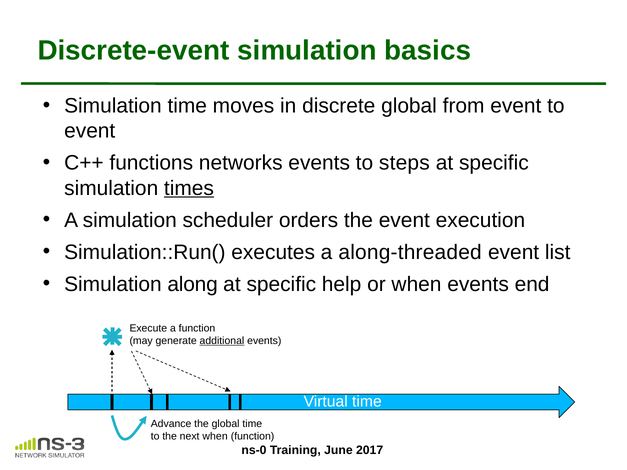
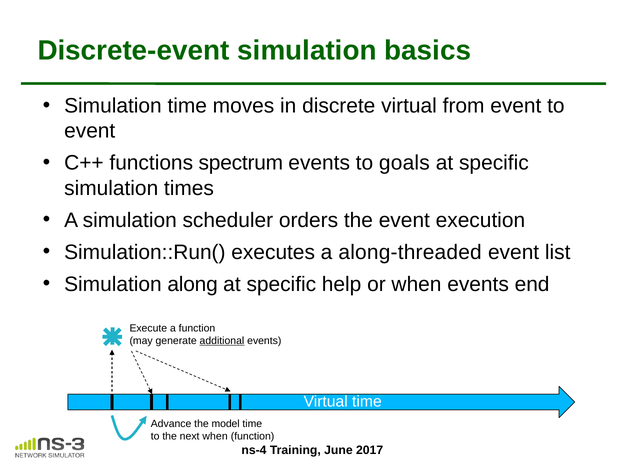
discrete global: global -> virtual (409, 106)
networks: networks -> spectrum (241, 163)
steps: steps -> goals (404, 163)
times underline: present -> none (189, 188)
the global: global -> model (226, 424)
ns-0: ns-0 -> ns-4 (254, 450)
